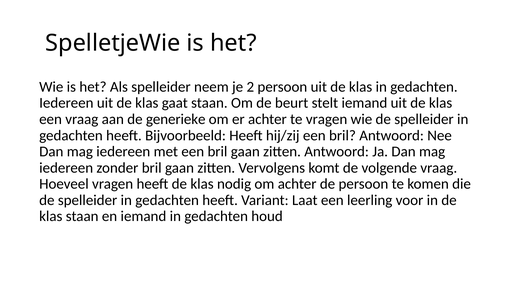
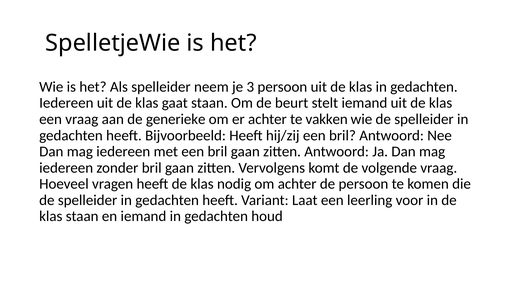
2: 2 -> 3 (250, 87)
te vragen: vragen -> vakken (327, 119)
